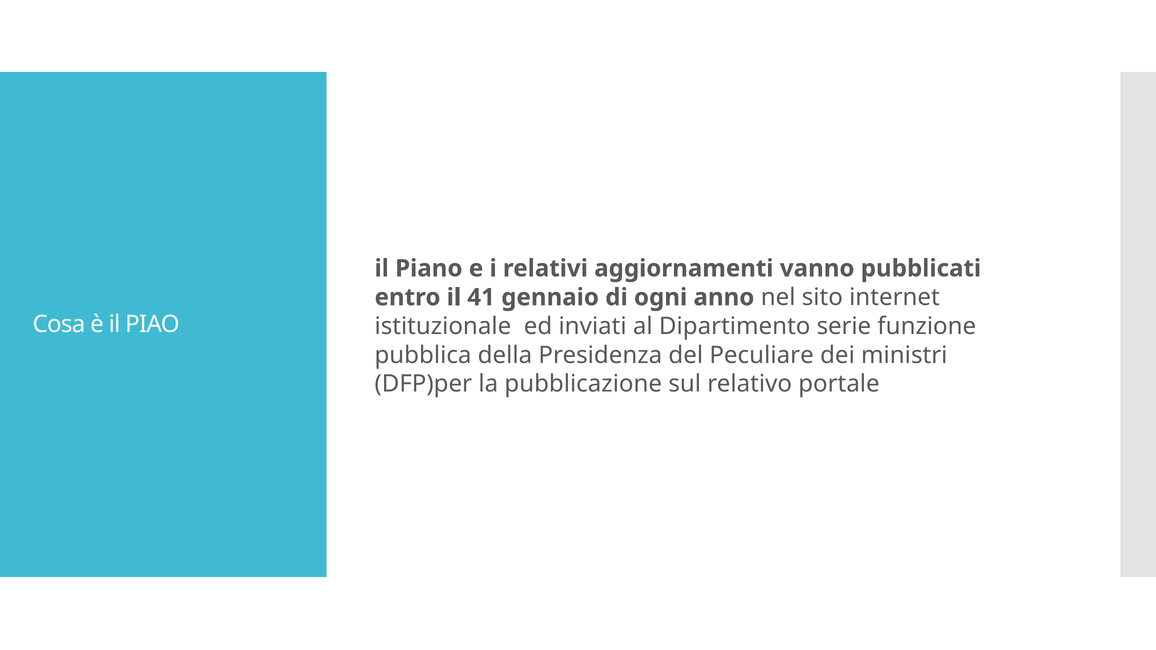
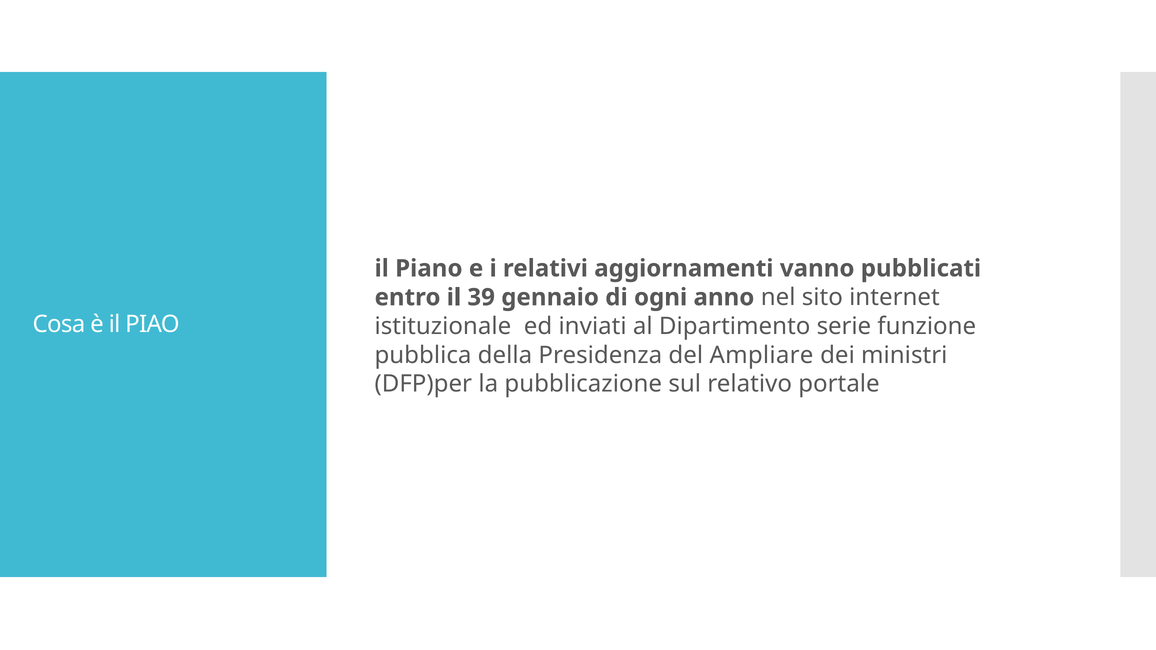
41: 41 -> 39 (481, 297)
Peculiare: Peculiare -> Ampliare (761, 355)
